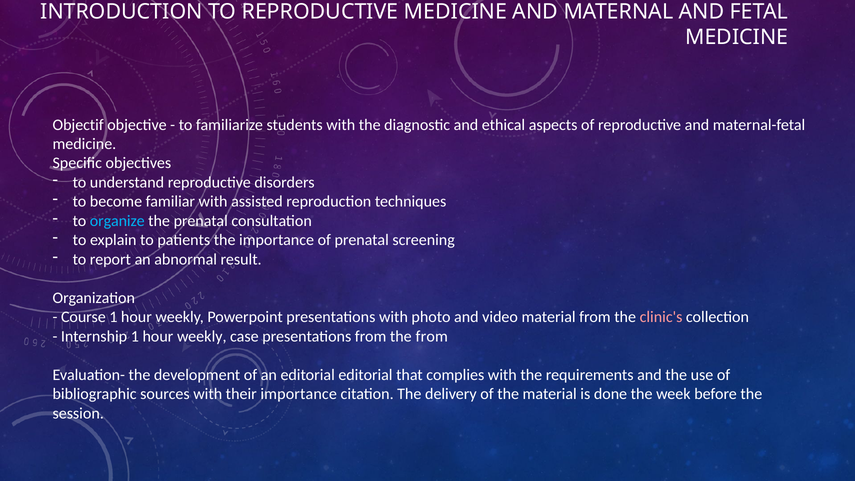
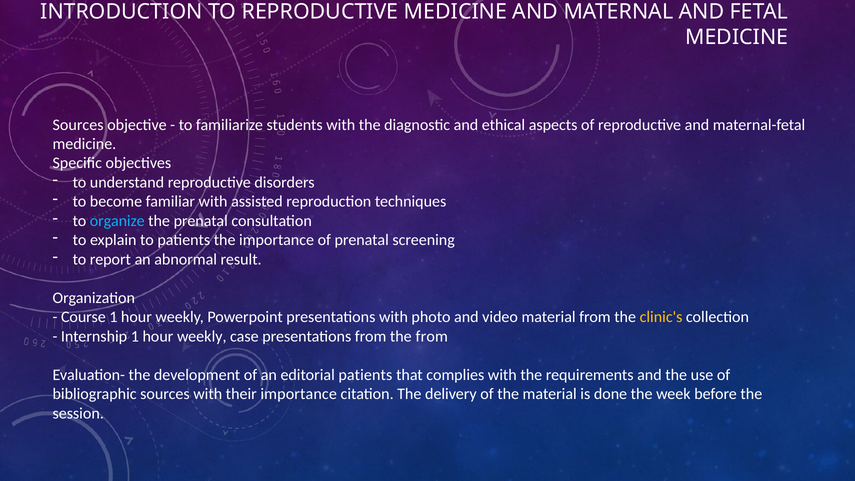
Objectif: Objectif -> Sources (78, 125)
clinic's colour: pink -> yellow (661, 317)
editorial editorial: editorial -> patients (365, 375)
